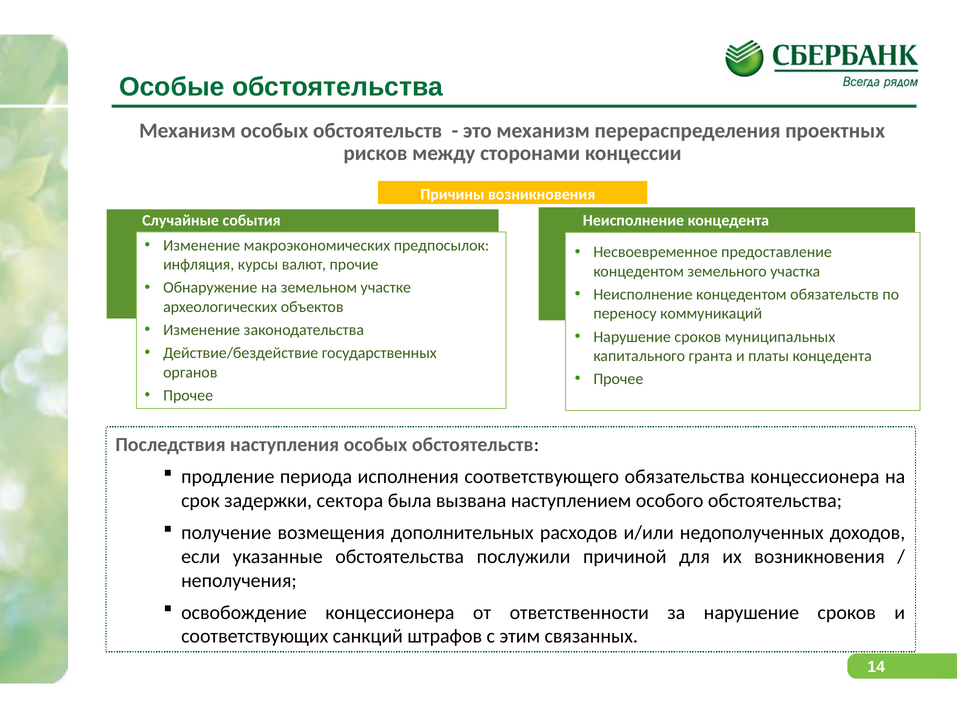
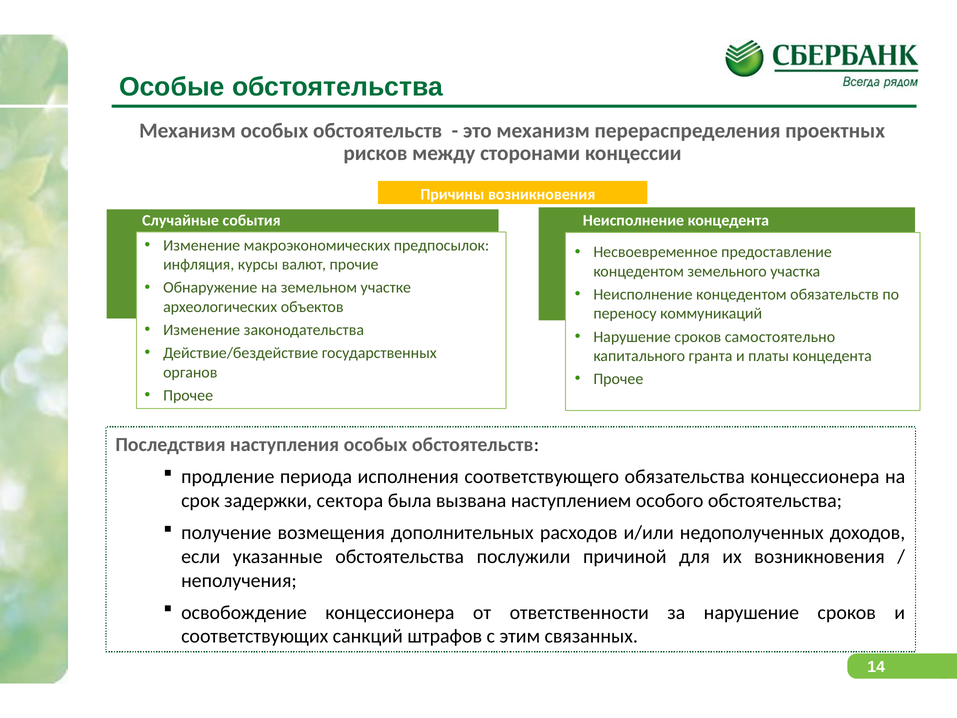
муниципальных: муниципальных -> самостоятельно (780, 337)
